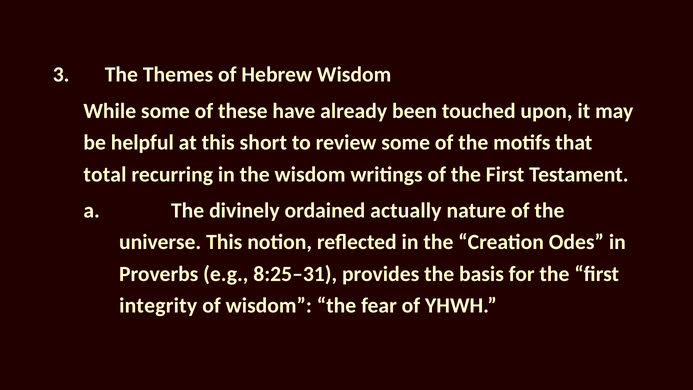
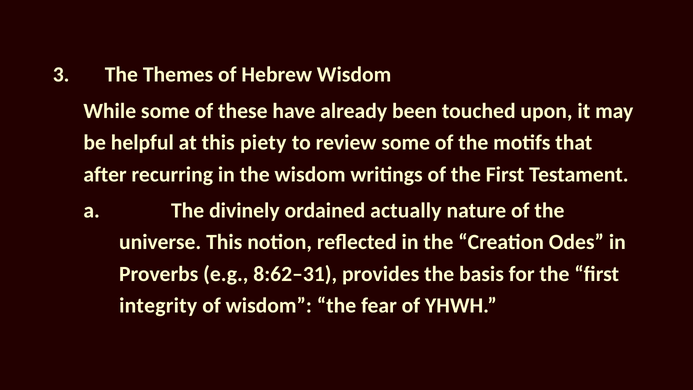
short: short -> piety (263, 143)
total: total -> after (105, 174)
8:25–31: 8:25–31 -> 8:62–31 (295, 274)
